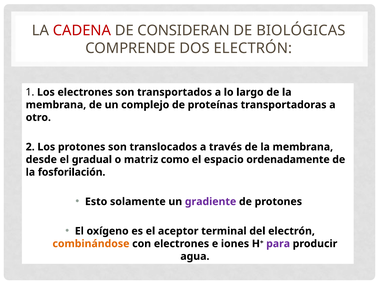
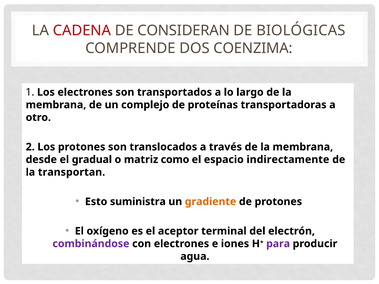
DOS ELECTRÓN: ELECTRÓN -> COENZIMA (253, 48)
ordenadamente: ordenadamente -> indirectamente (288, 160)
fosforilación: fosforilación -> transportan (72, 172)
solamente: solamente -> suministra (138, 202)
gradiente colour: purple -> orange (211, 202)
combinándose colour: orange -> purple (91, 244)
